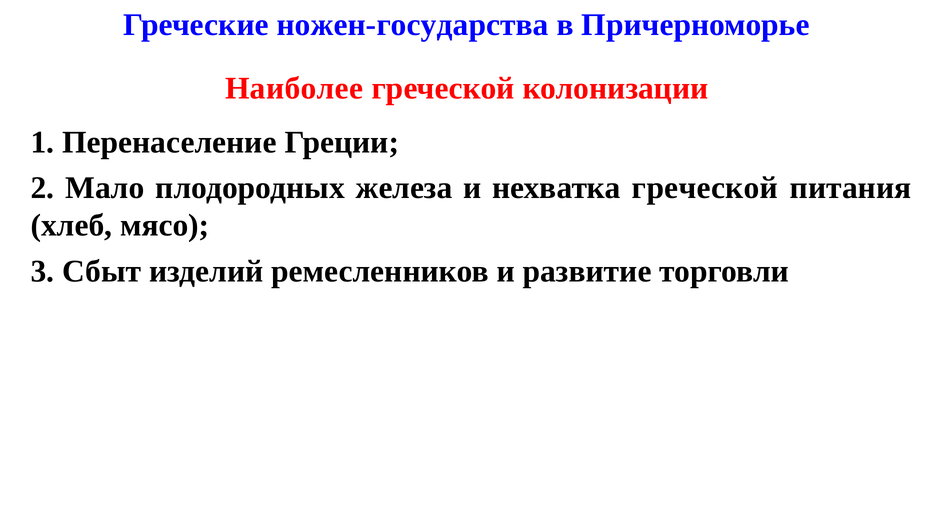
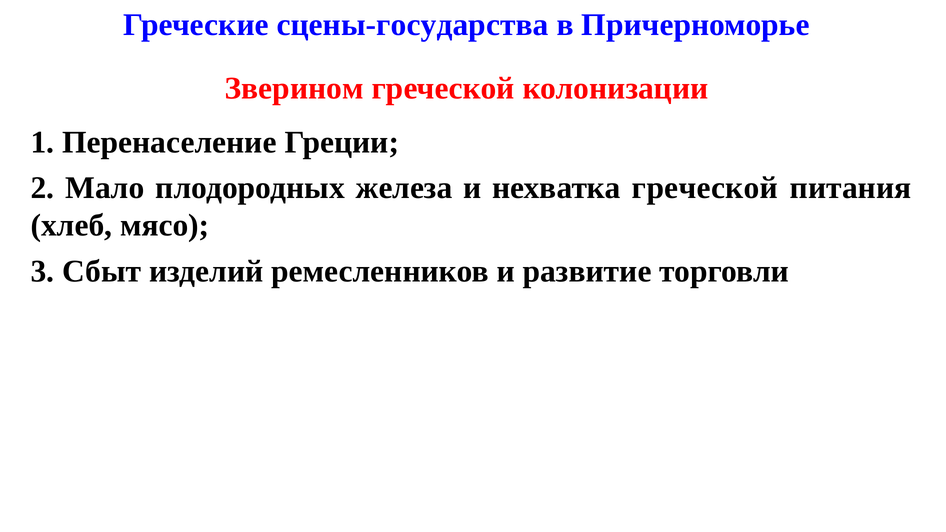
ножен-государства: ножен-государства -> сцены-государства (413, 25)
Наиболее: Наиболее -> Зверином (294, 88)
